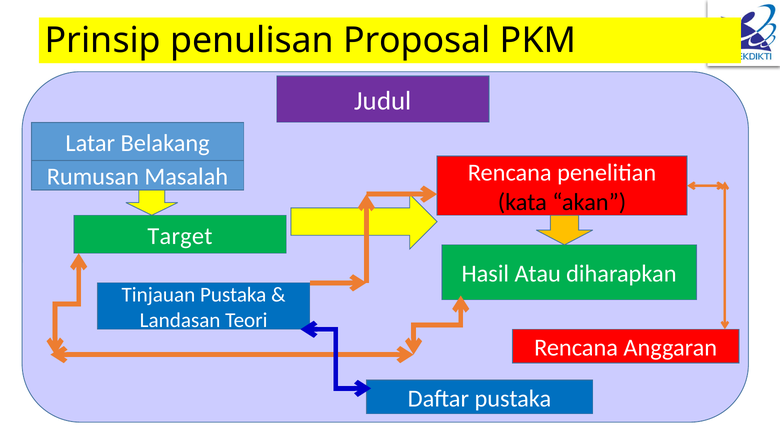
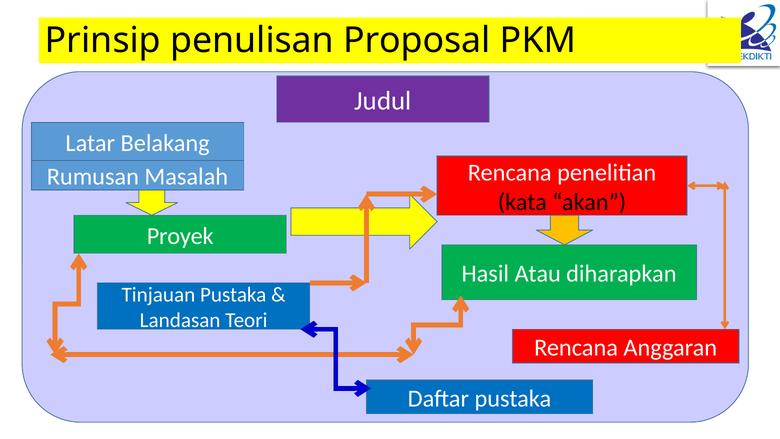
Target: Target -> Proyek (180, 236)
